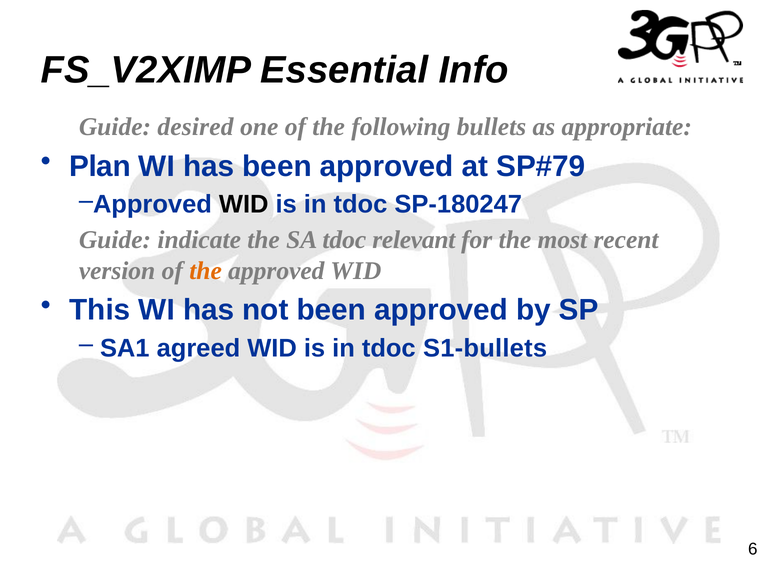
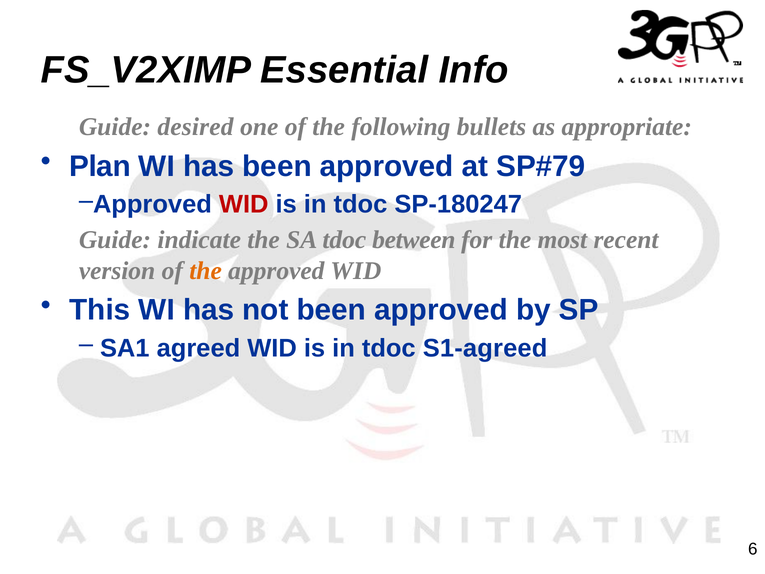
WID colour: black -> red (244, 204)
relevant: relevant -> between (414, 240)
S1-bullets: S1-bullets -> S1-agreed (485, 348)
